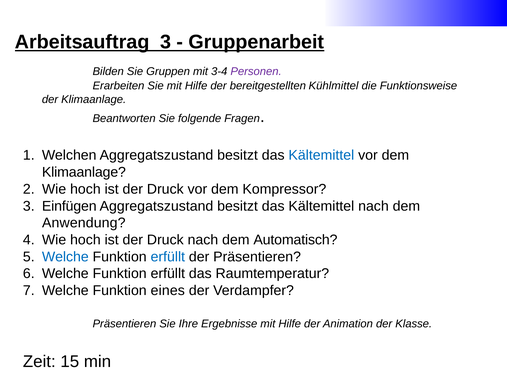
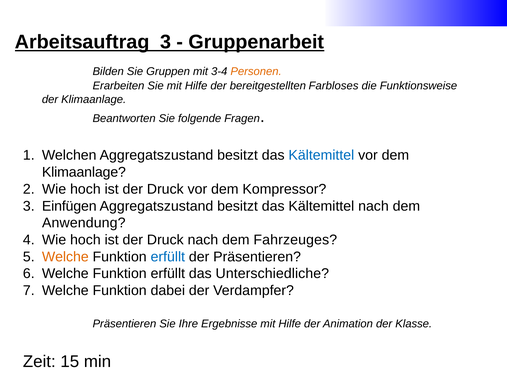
Personen colour: purple -> orange (256, 71)
Kühlmittel: Kühlmittel -> Farbloses (334, 86)
Automatisch: Automatisch -> Fahrzeuges (295, 240)
Welche colour: blue -> orange (65, 257)
Raumtemperatur: Raumtemperatur -> Unterschiedliche (272, 274)
eines: eines -> dabei (168, 291)
